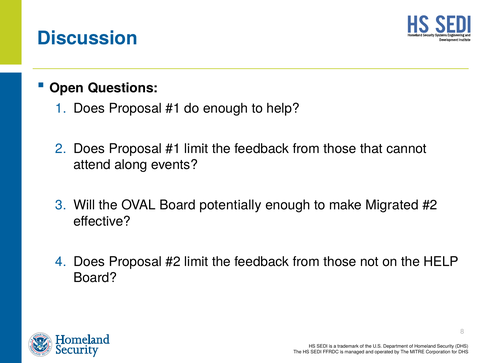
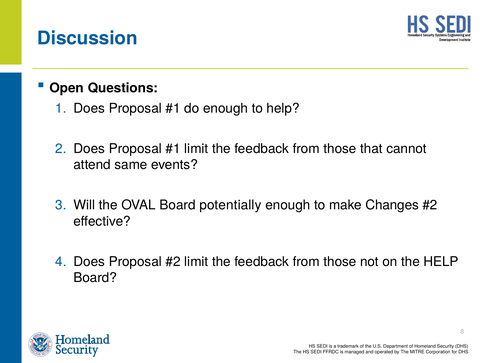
along: along -> same (131, 165)
Migrated: Migrated -> Changes (392, 206)
